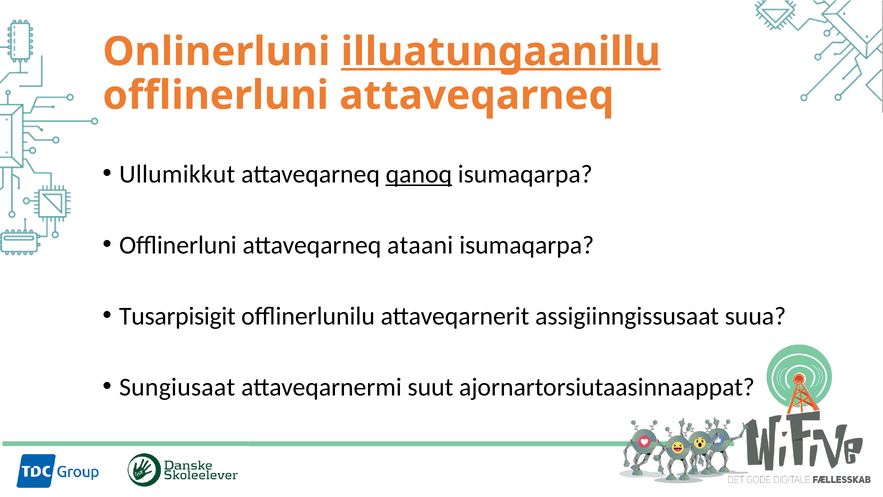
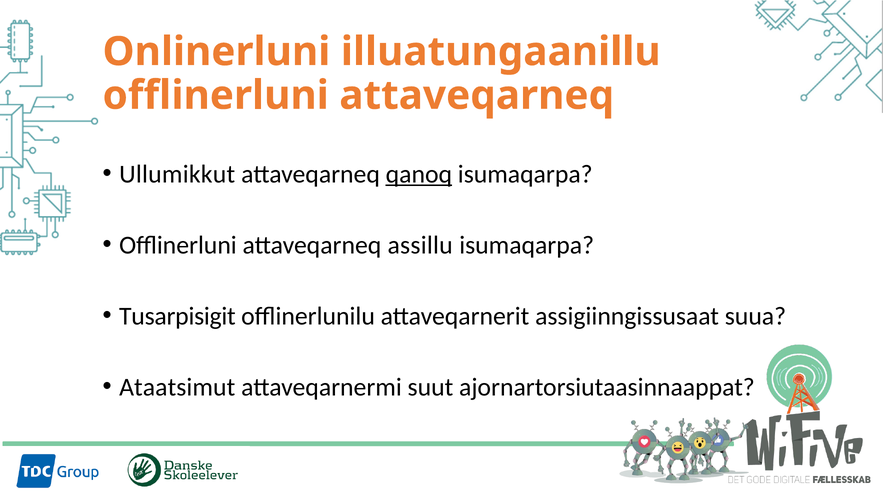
illuatungaanillu underline: present -> none (501, 52)
ataani: ataani -> assillu (420, 245)
Sungiusaat: Sungiusaat -> Ataatsimut (177, 387)
